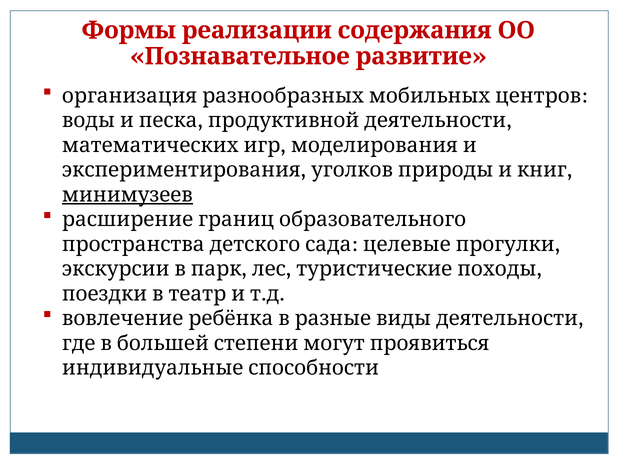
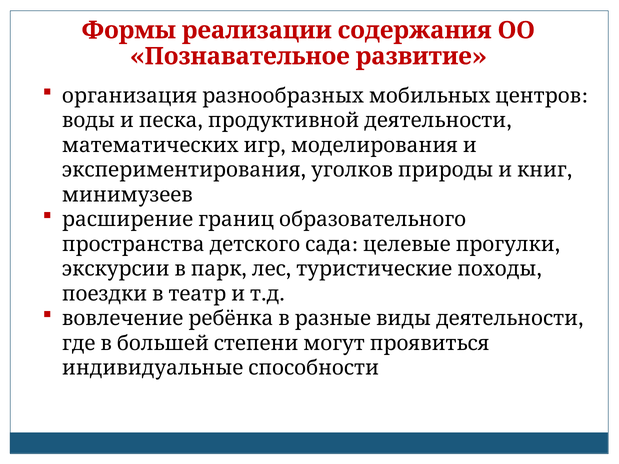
минимузеев underline: present -> none (127, 195)
